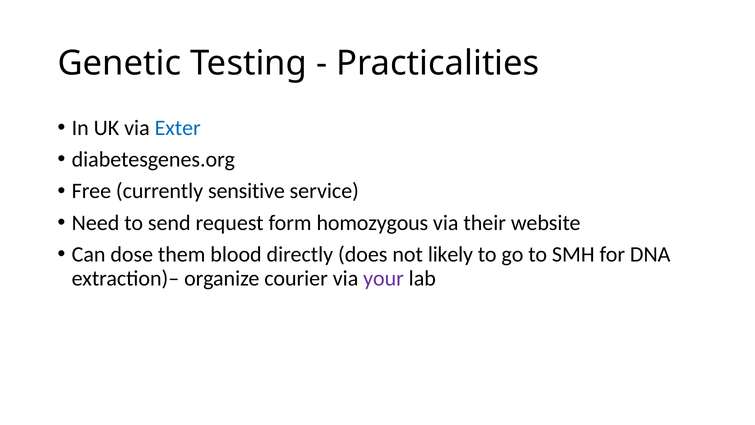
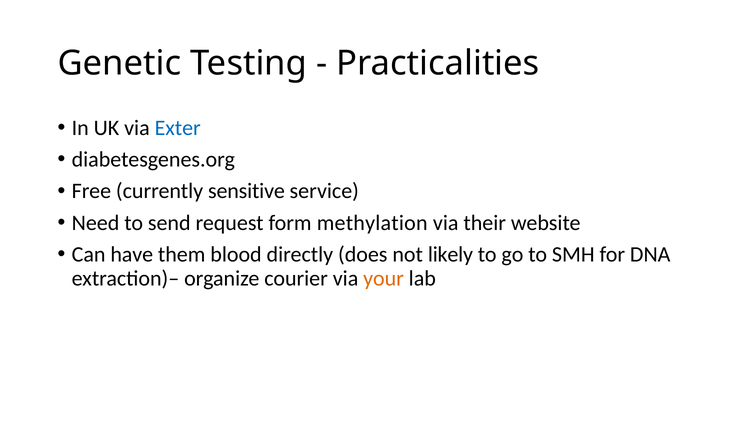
homozygous: homozygous -> methylation (372, 223)
dose: dose -> have (132, 254)
your colour: purple -> orange (384, 278)
